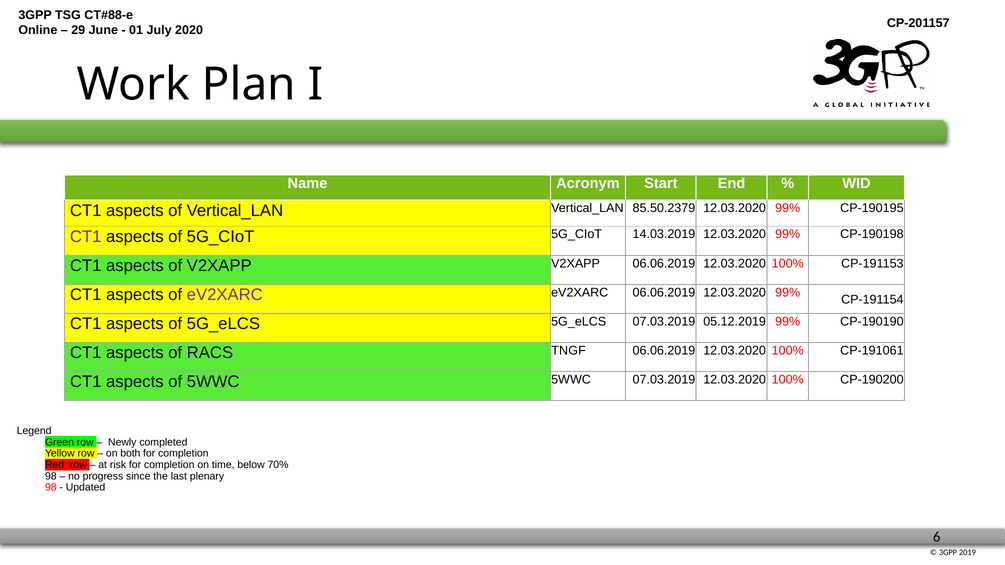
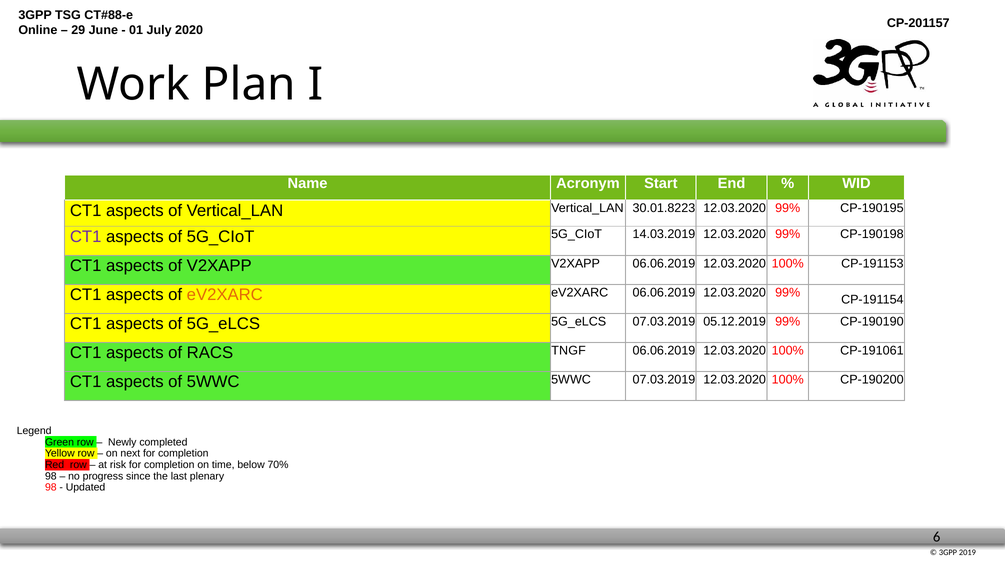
85.50.2379: 85.50.2379 -> 30.01.8223 (664, 208)
eV2XARC colour: purple -> orange (225, 295)
both: both -> next (130, 454)
